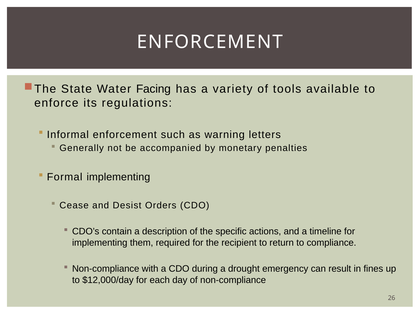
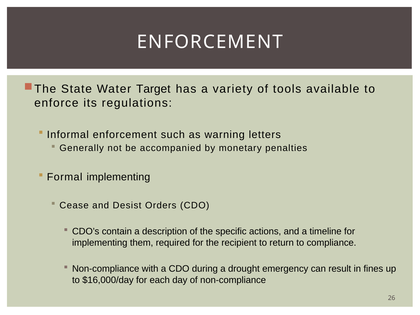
Facing: Facing -> Target (153, 89)
$12,000/day: $12,000/day -> $16,000/day (108, 280)
